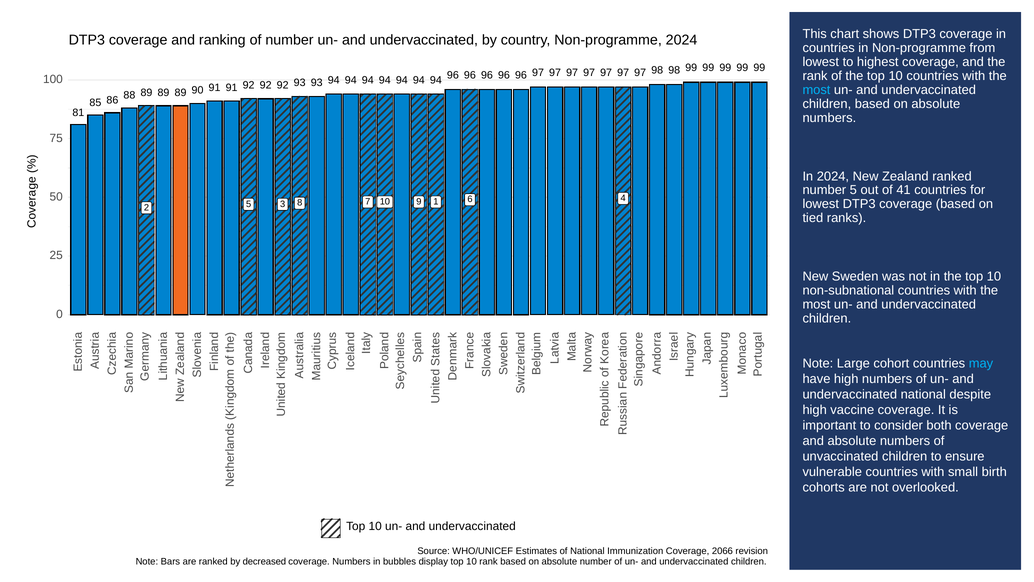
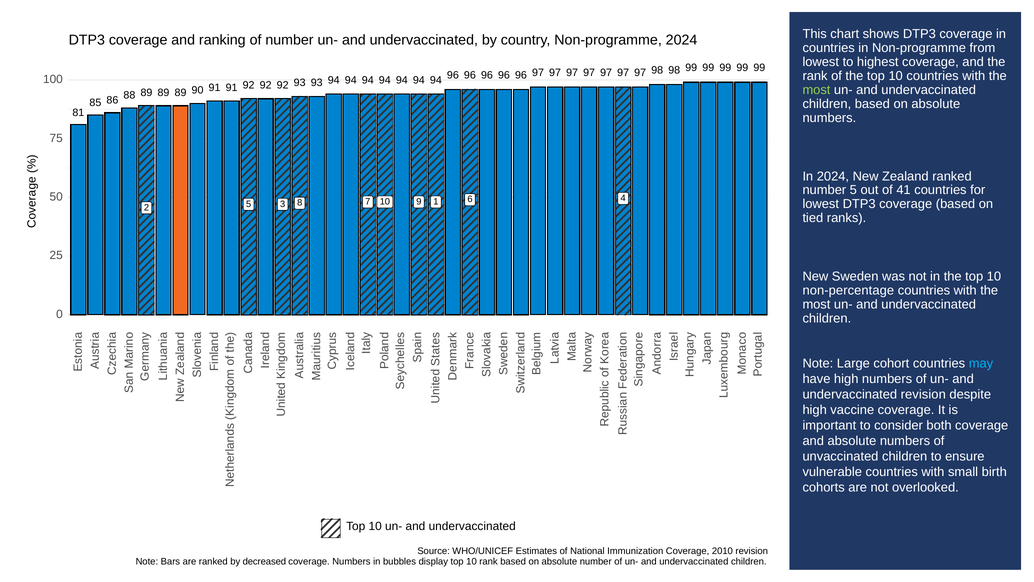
most colour: light blue -> light green (816, 90)
non-subnational: non-subnational -> non-percentage (848, 290)
undervaccinated national: national -> revision (923, 394)
2066: 2066 -> 2010 (722, 551)
